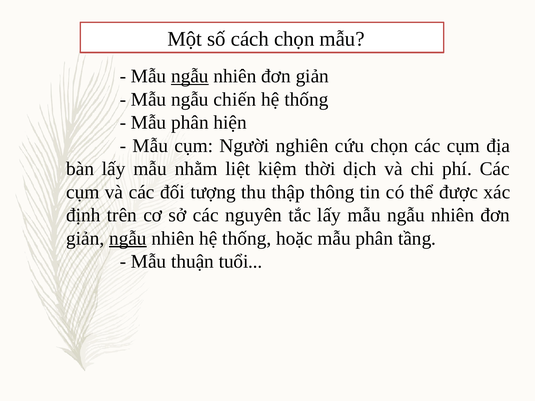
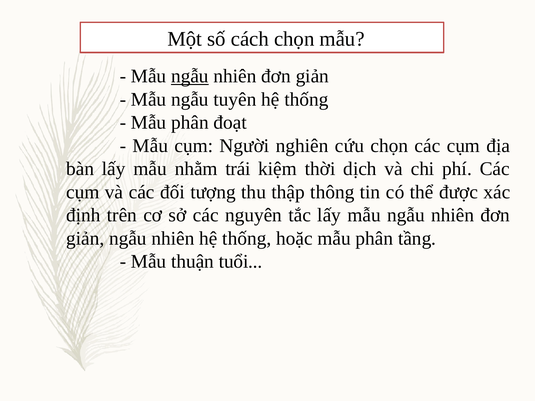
chiến: chiến -> tuyên (235, 99)
hiện: hiện -> đoạt (230, 123)
liệt: liệt -> trái (238, 169)
ngẫu underline: present -> none (128, 239)
